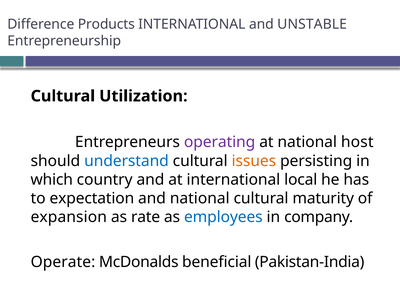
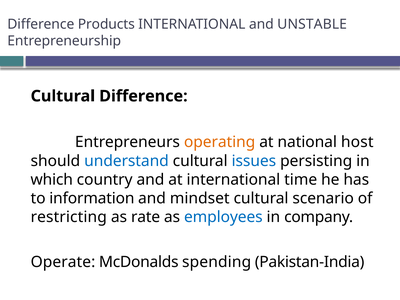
Cultural Utilization: Utilization -> Difference (143, 96)
operating colour: purple -> orange (220, 142)
issues colour: orange -> blue (254, 161)
local: local -> time (301, 180)
expectation: expectation -> information (92, 198)
and national: national -> mindset (200, 198)
maturity: maturity -> scenario (323, 198)
expansion: expansion -> restricting (69, 217)
beneficial: beneficial -> spending (217, 262)
